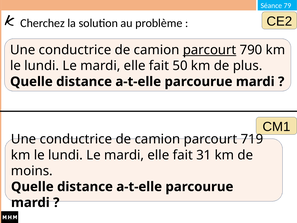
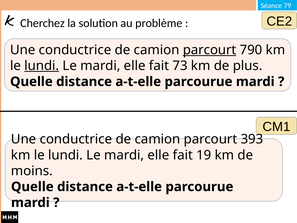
lundi underline: none -> present (42, 66)
50: 50 -> 73 (180, 66)
719: 719 -> 393 (252, 139)
31: 31 -> 19 (204, 155)
